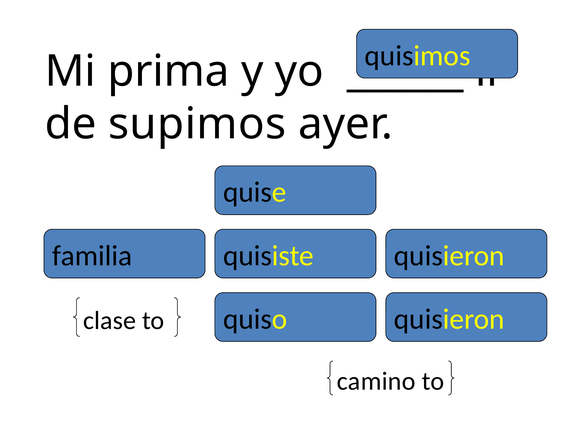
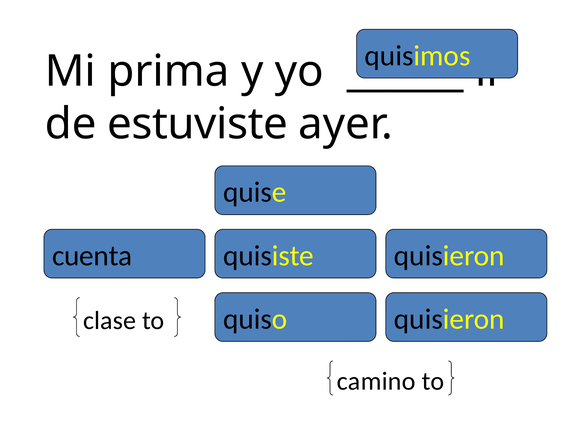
supimos: supimos -> estuviste (198, 124)
familia: familia -> cuenta (92, 256)
